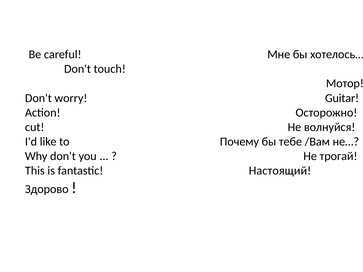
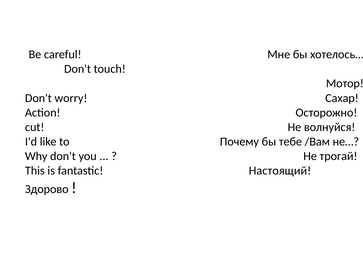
Guitar: Guitar -> Сахар (342, 98)
